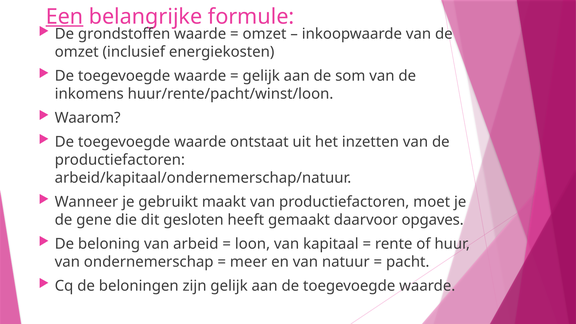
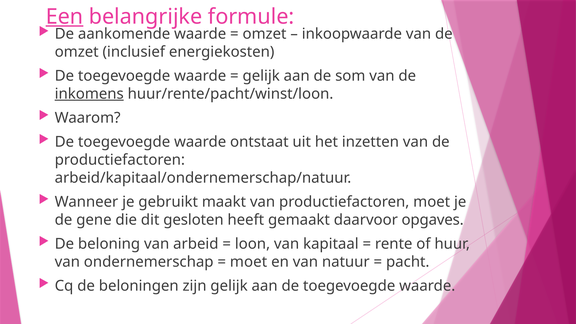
grondstoffen: grondstoffen -> aankomende (124, 34)
inkomens underline: none -> present (89, 94)
meer: meer -> moet (249, 262)
